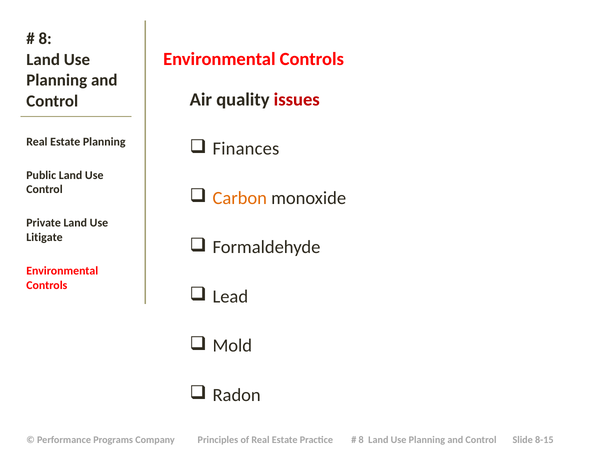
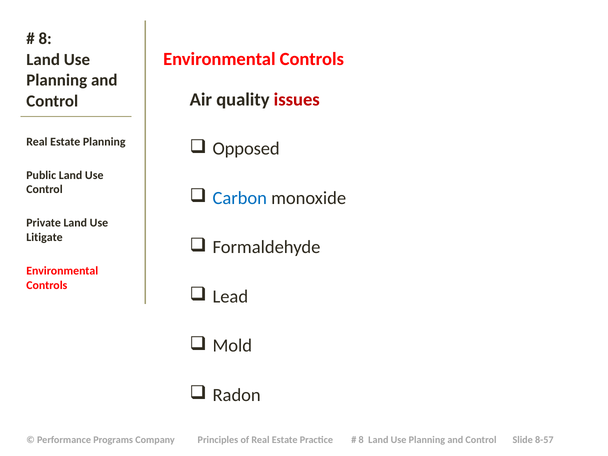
Finances: Finances -> Opposed (246, 149)
Carbon colour: orange -> blue (240, 198)
8-15: 8-15 -> 8-57 (544, 440)
